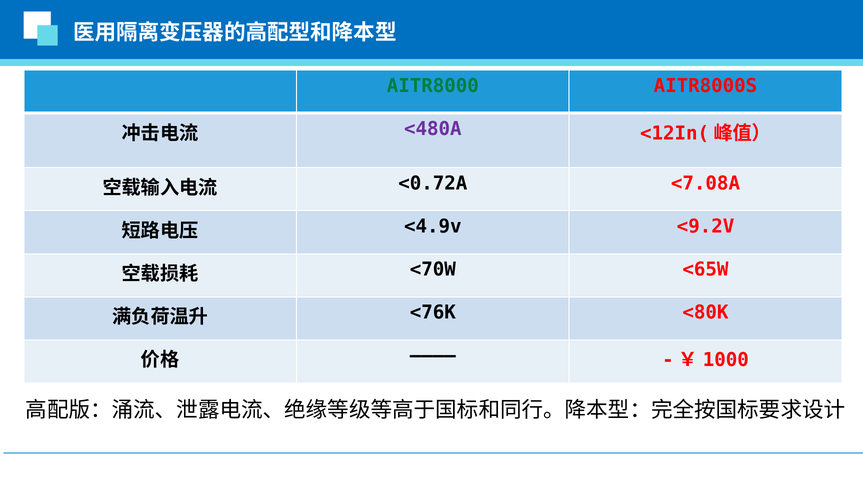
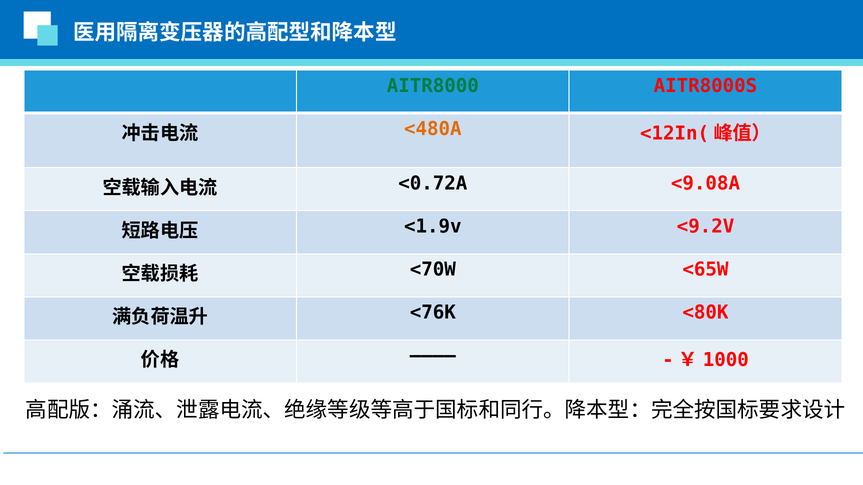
<480A colour: purple -> orange (433, 129)
<7.08A: <7.08A -> <9.08A (706, 184)
<4.9v: <4.9v -> <1.9v (433, 227)
